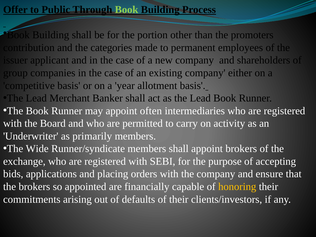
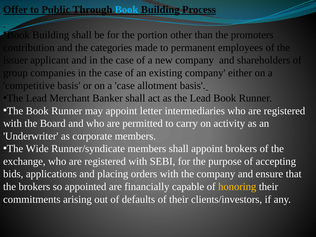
Book colour: light green -> light blue (127, 10)
a year: year -> case (125, 86)
often: often -> letter (151, 111)
primarily: primarily -> corporate (92, 136)
